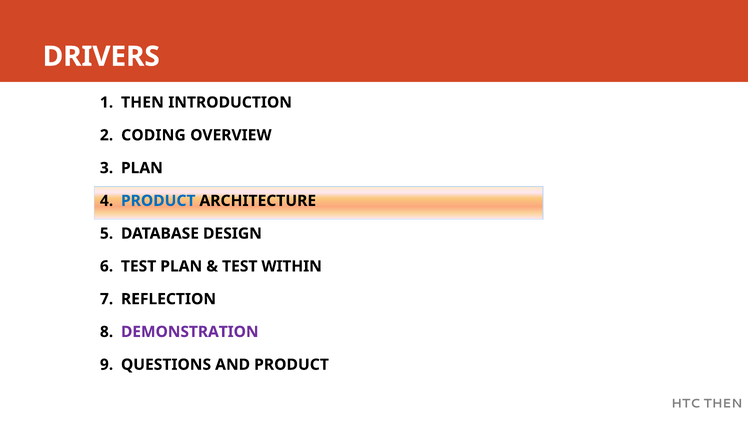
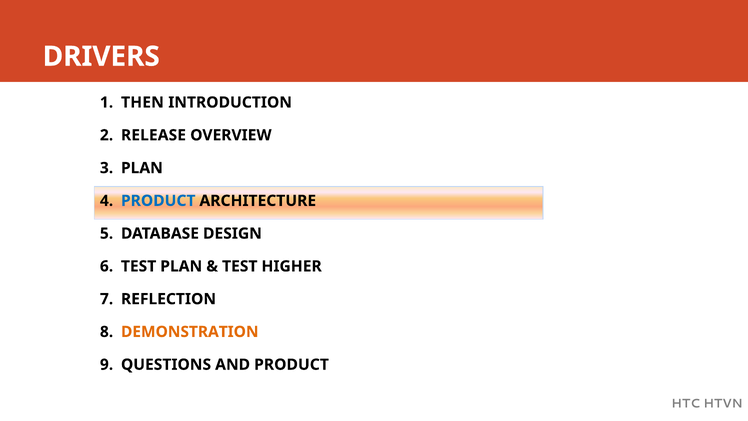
CODING: CODING -> RELEASE (153, 135)
WITHIN: WITHIN -> HIGHER (292, 266)
DEMONSTRATION colour: purple -> orange (190, 332)
HTC THEN: THEN -> HTVN (723, 403)
